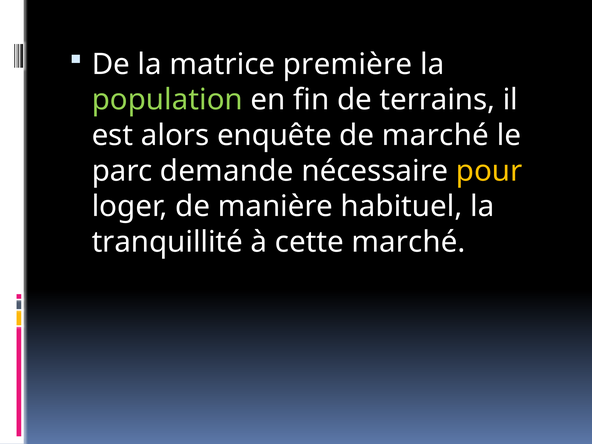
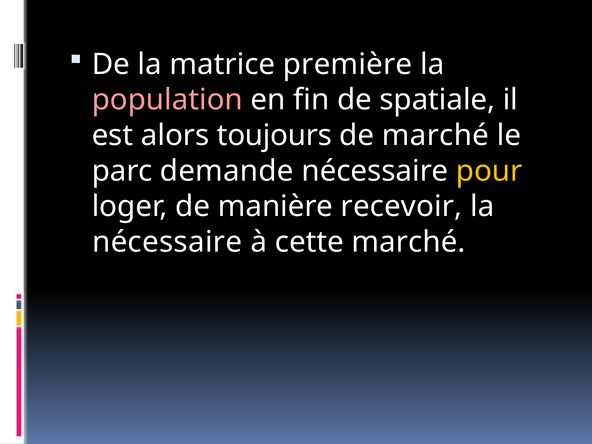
population colour: light green -> pink (167, 100)
terrains: terrains -> spatiale (437, 100)
enquête: enquête -> toujours (274, 135)
habituel: habituel -> recevoir (401, 206)
tranquillité: tranquillité -> nécessaire (167, 242)
